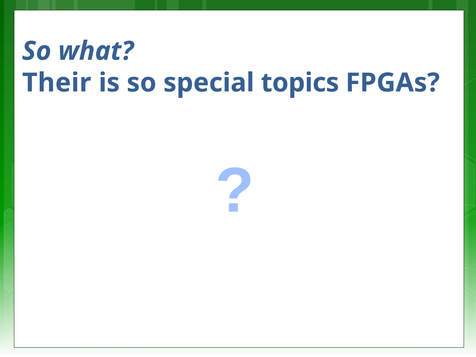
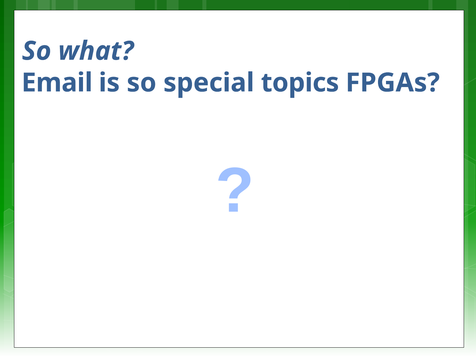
Their: Their -> Email (57, 83)
